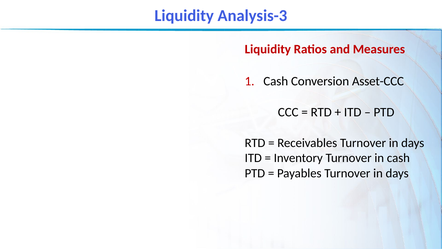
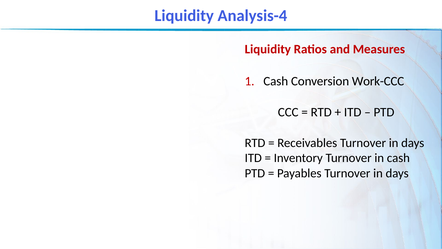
Analysis-3: Analysis-3 -> Analysis-4 (252, 16)
Asset-CCC: Asset-CCC -> Work-CCC (378, 81)
